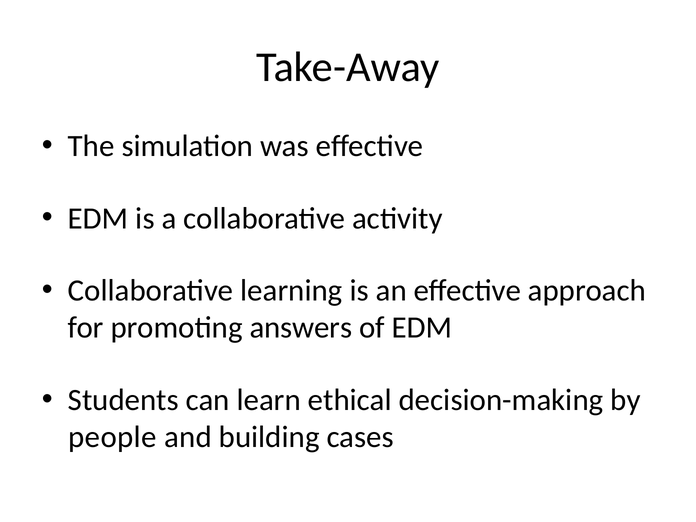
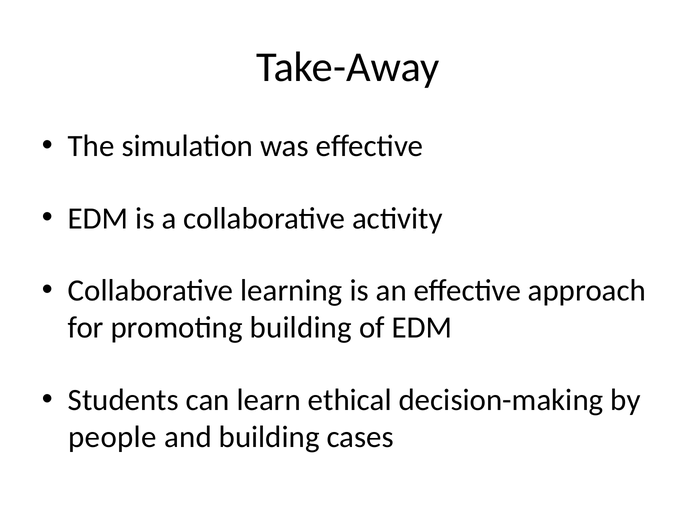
promoting answers: answers -> building (301, 328)
